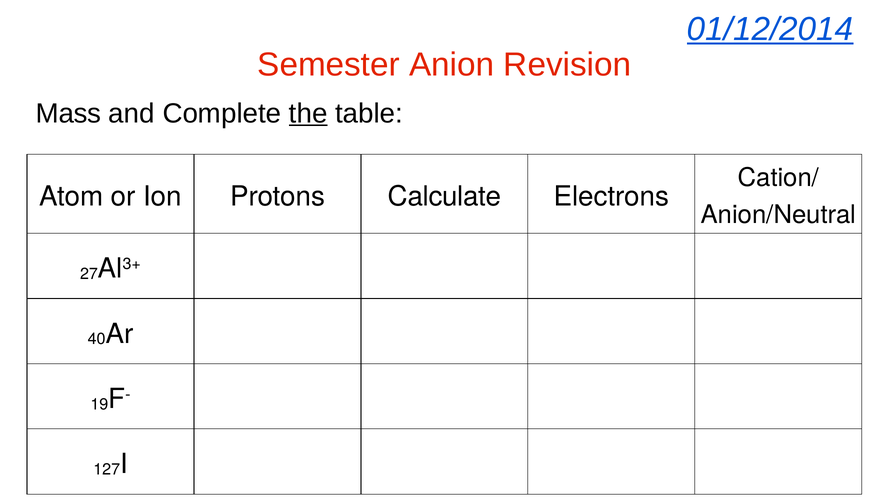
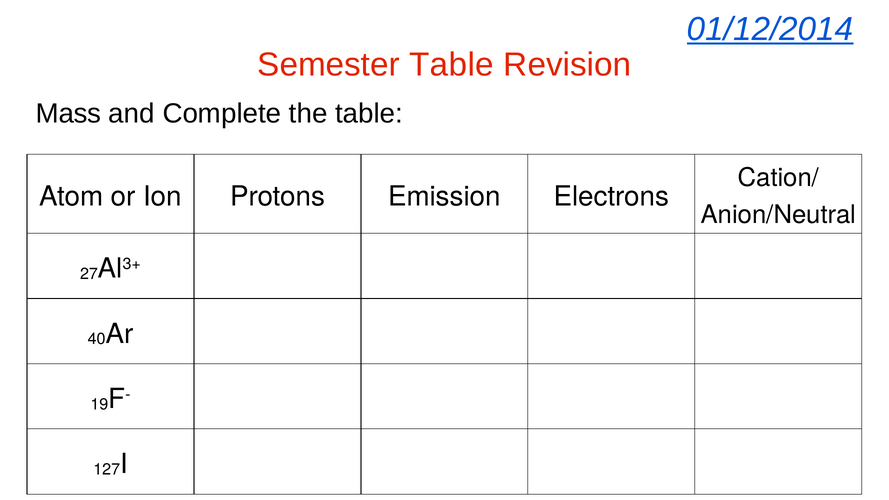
Semester Anion: Anion -> Table (452, 65)
the underline: present -> none (308, 113)
Calculate: Calculate -> Emission (444, 197)
